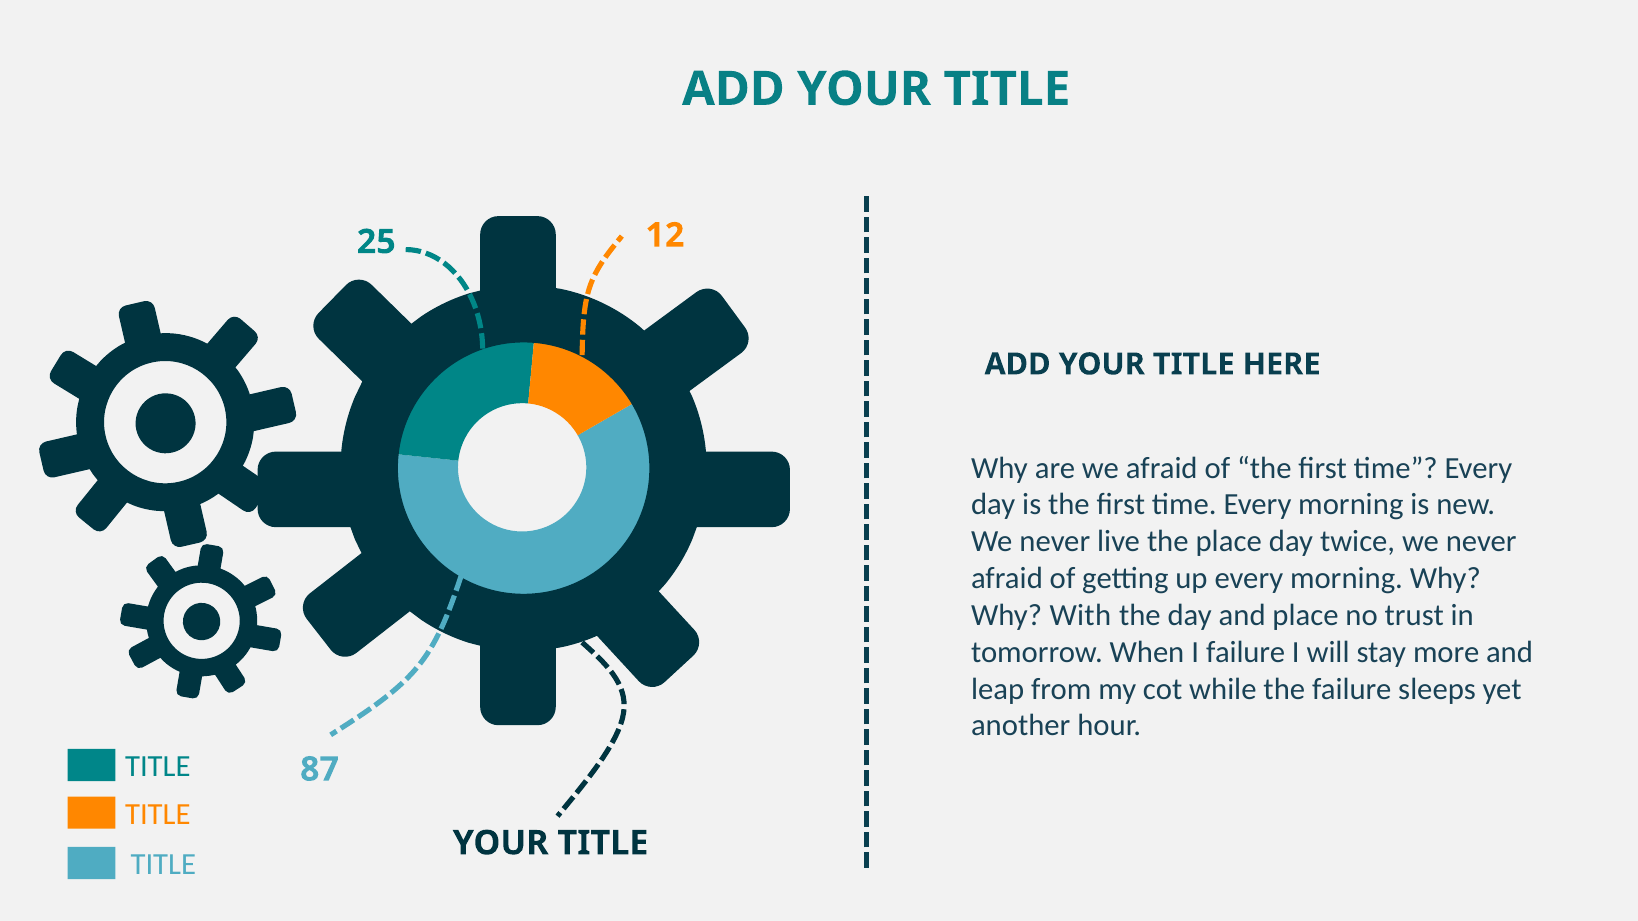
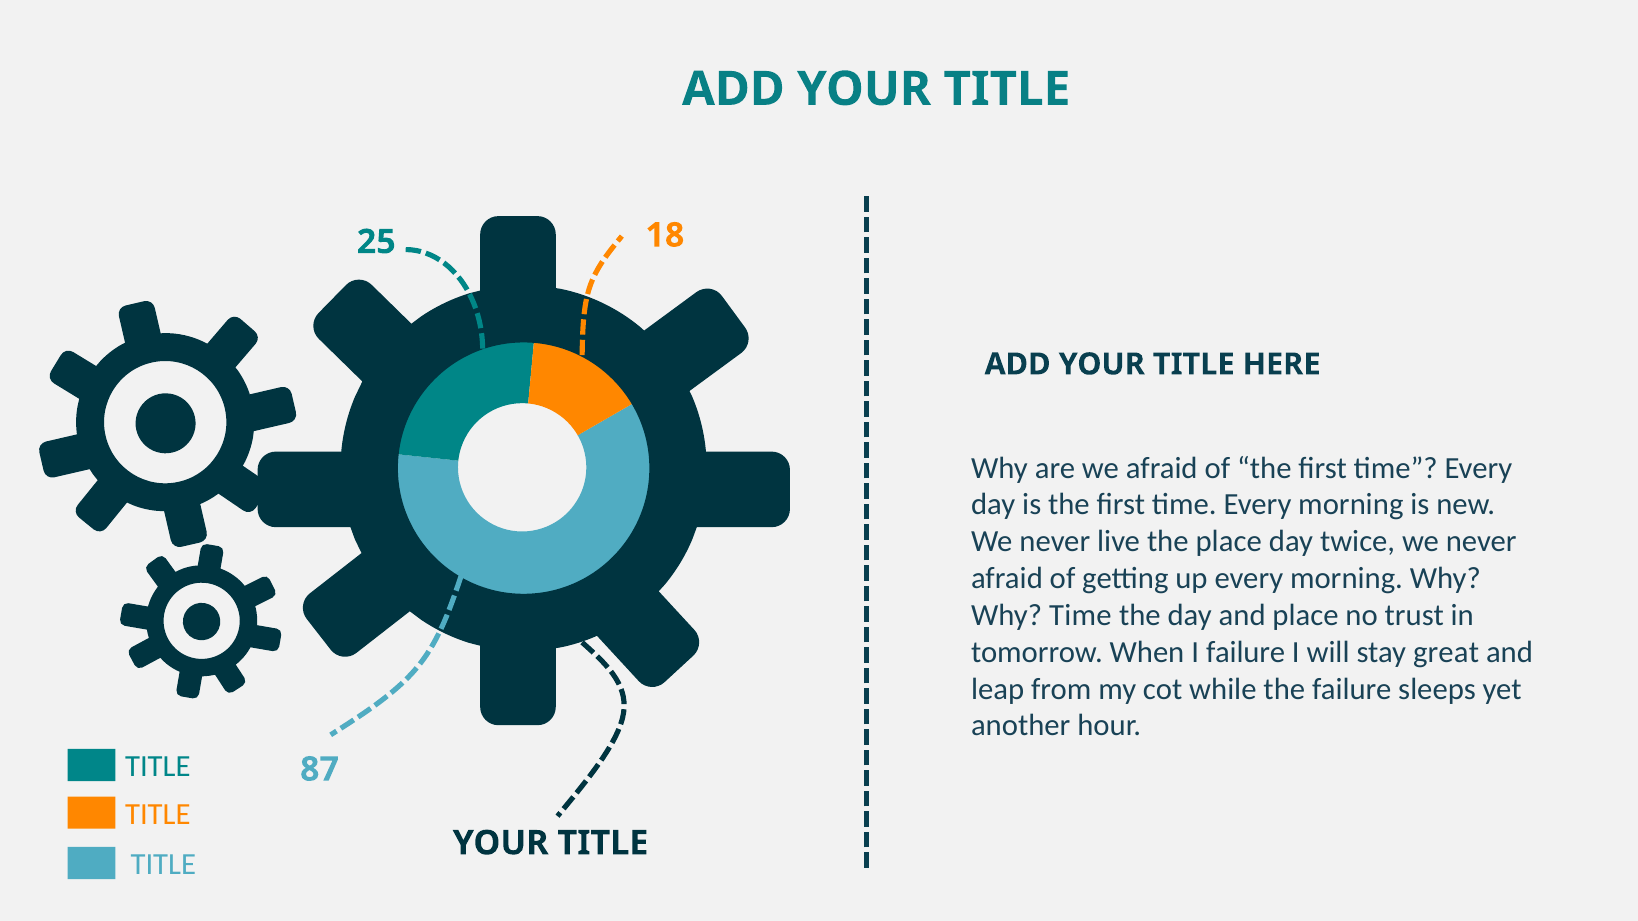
12: 12 -> 18 (665, 235)
Why With: With -> Time (1080, 615)
more: more -> great (1446, 652)
